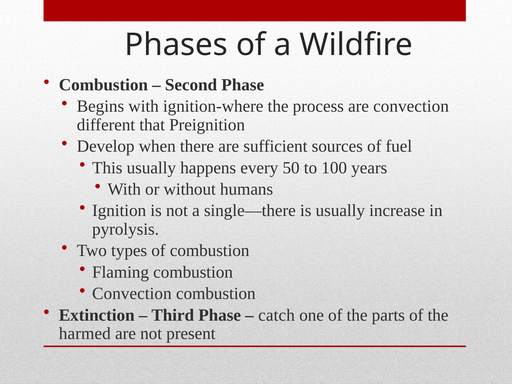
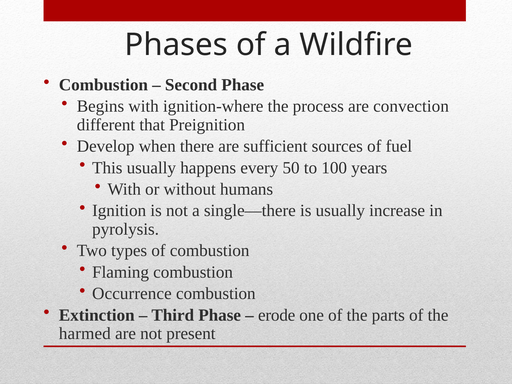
Convection: Convection -> Occurrence (132, 294)
catch: catch -> erode (277, 315)
